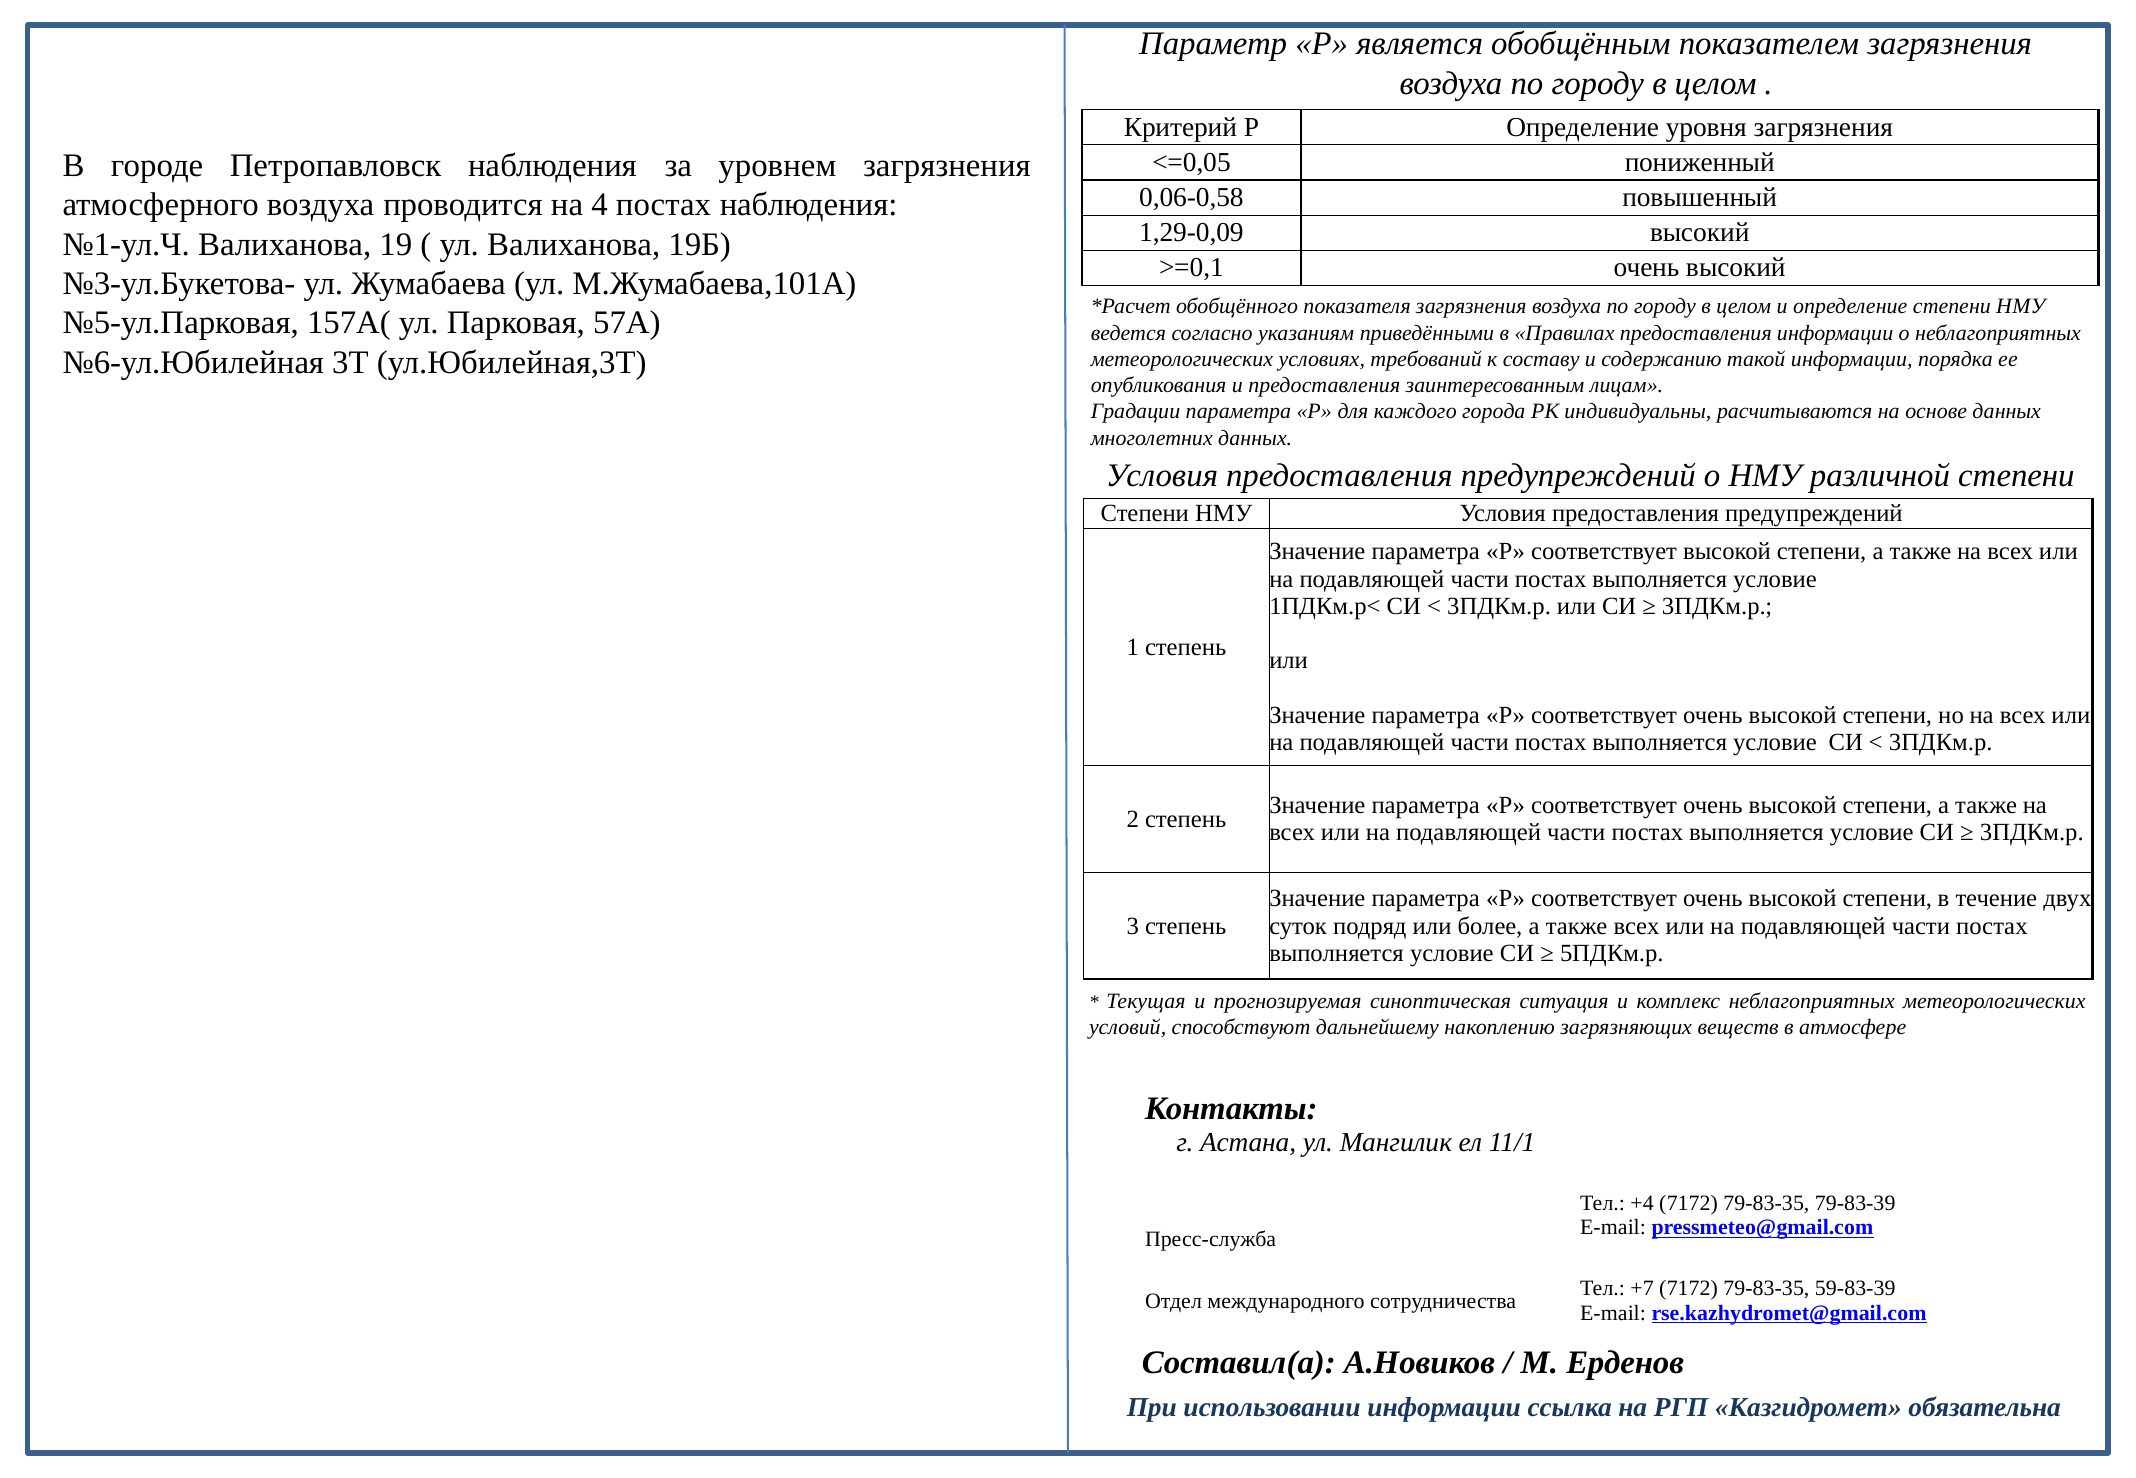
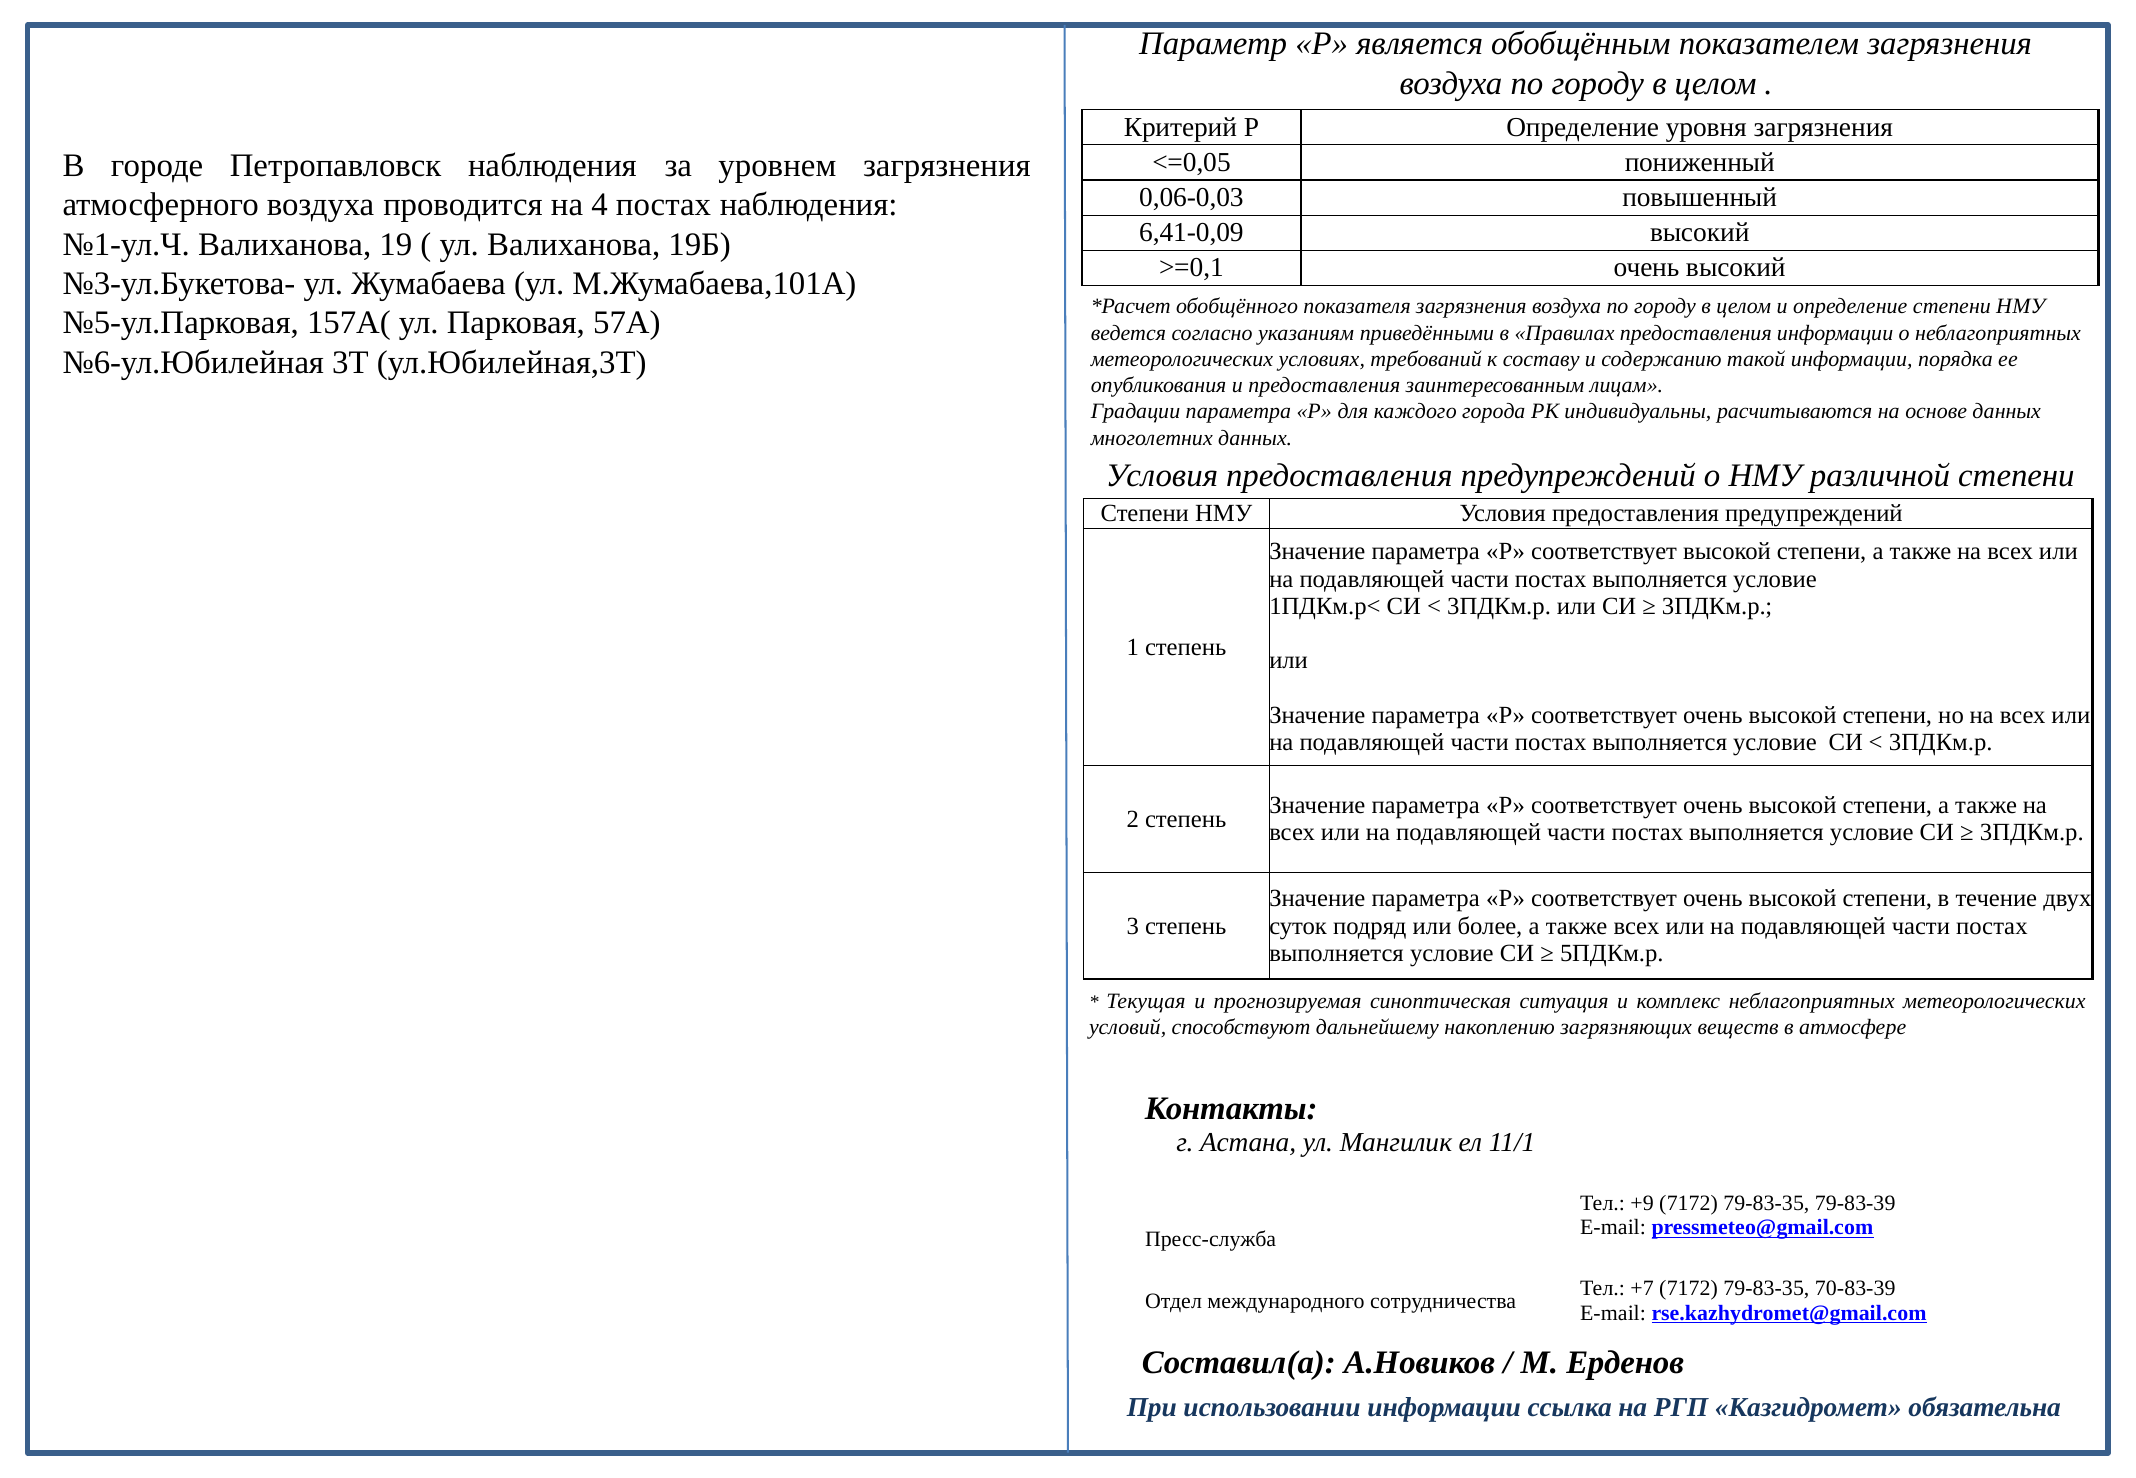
0,06-0,58: 0,06-0,58 -> 0,06-0,03 (1191, 198)
1,29-0,09: 1,29-0,09 -> 6,41-0,09 (1191, 233)
+4: +4 -> +9 (1642, 1204)
59-83-39: 59-83-39 -> 70-83-39 (1855, 1289)
